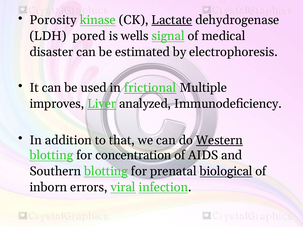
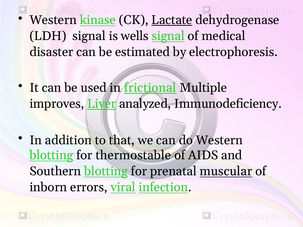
Porosity: Porosity -> Western (53, 20)
LDH pored: pored -> signal (89, 36)
Western underline: present -> none (219, 140)
concentration: concentration -> thermostable (133, 155)
biological: biological -> muscular (226, 172)
